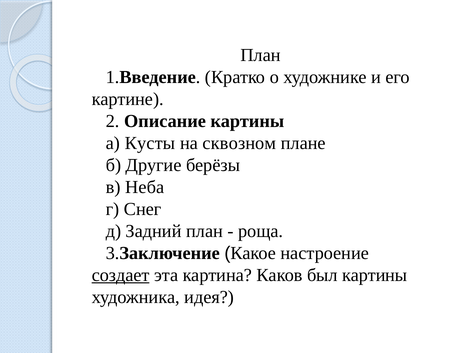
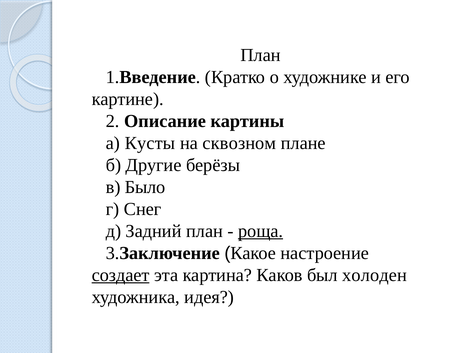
Неба: Неба -> Было (145, 187)
роща underline: none -> present (261, 231)
был картины: картины -> холоден (375, 275)
